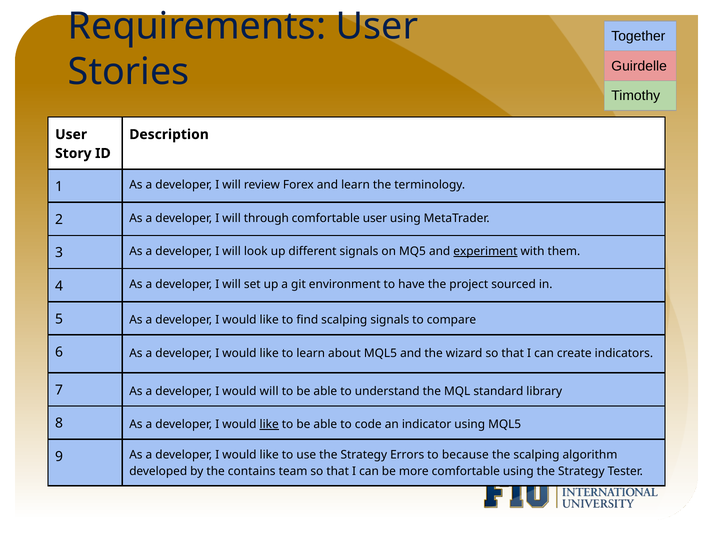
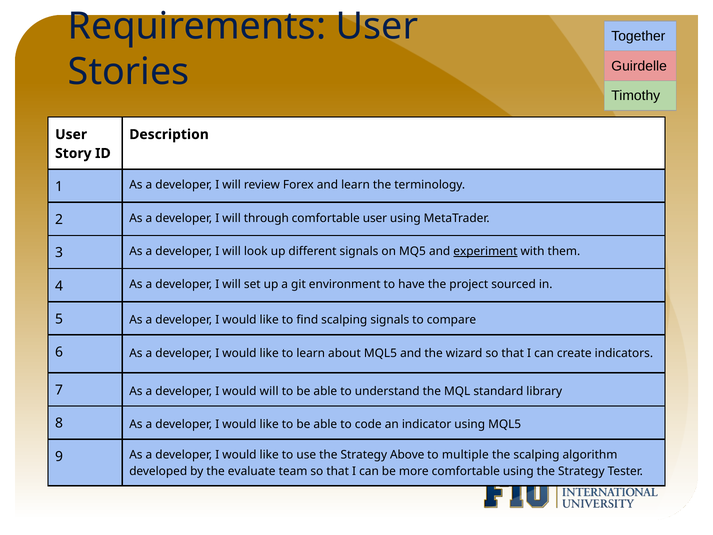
like underline: present -> none (269, 424)
Errors: Errors -> Above (407, 455)
because: because -> multiple (465, 455)
contains: contains -> evaluate (252, 471)
